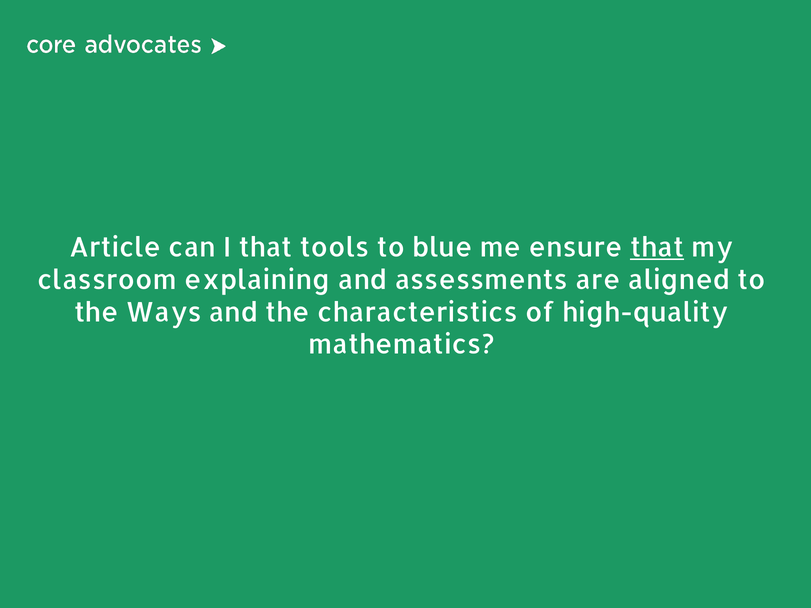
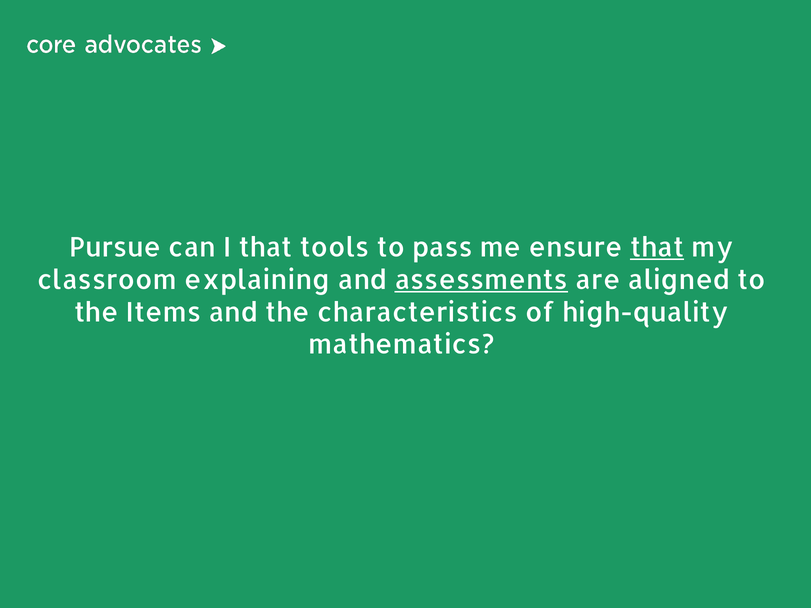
Article: Article -> Pursue (115, 248)
blue: blue -> pass (442, 248)
assessments underline: none -> present (481, 280)
Ways: Ways -> Items (164, 313)
